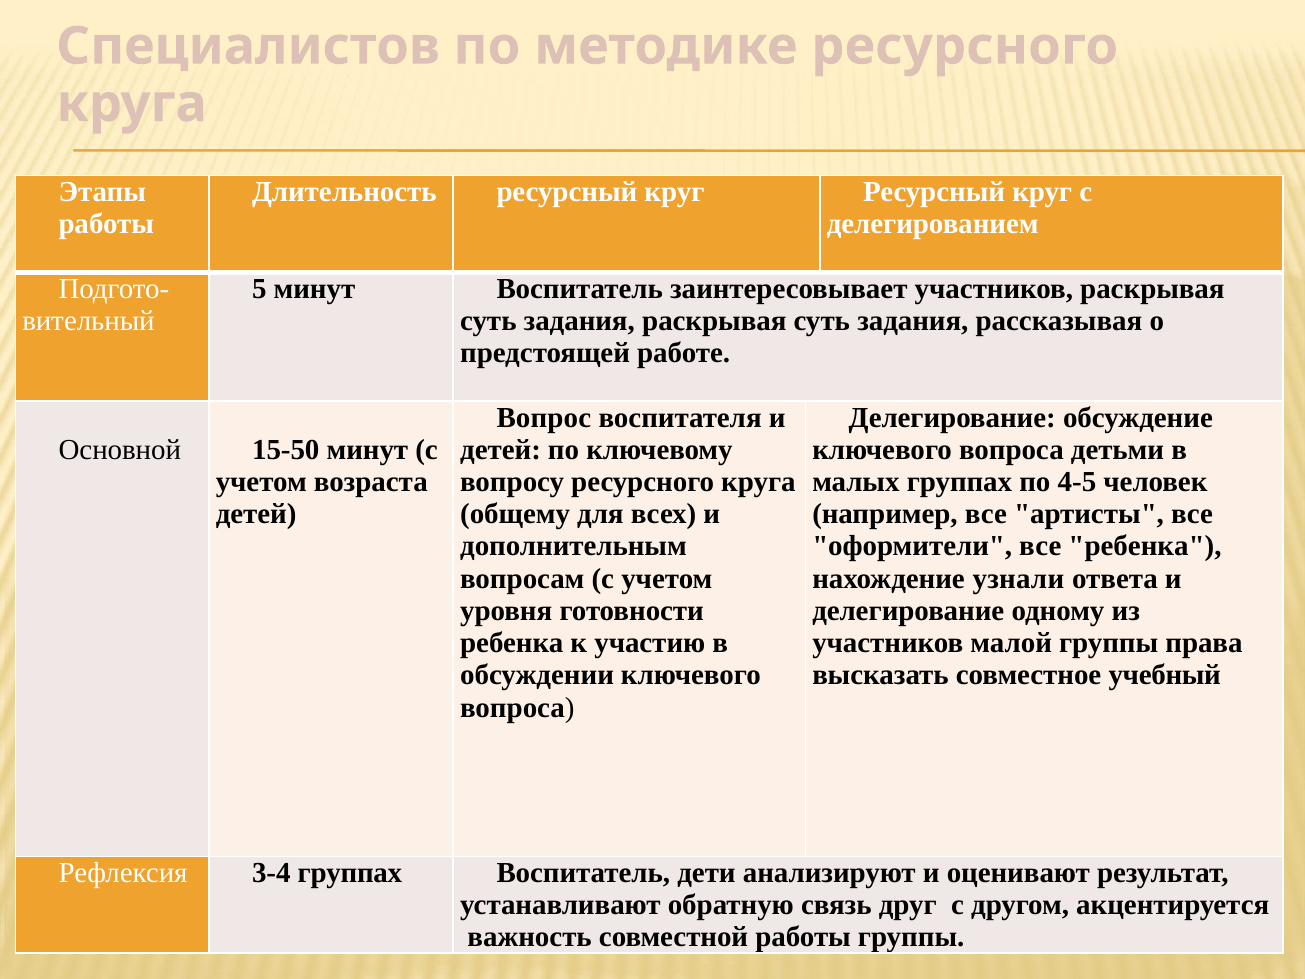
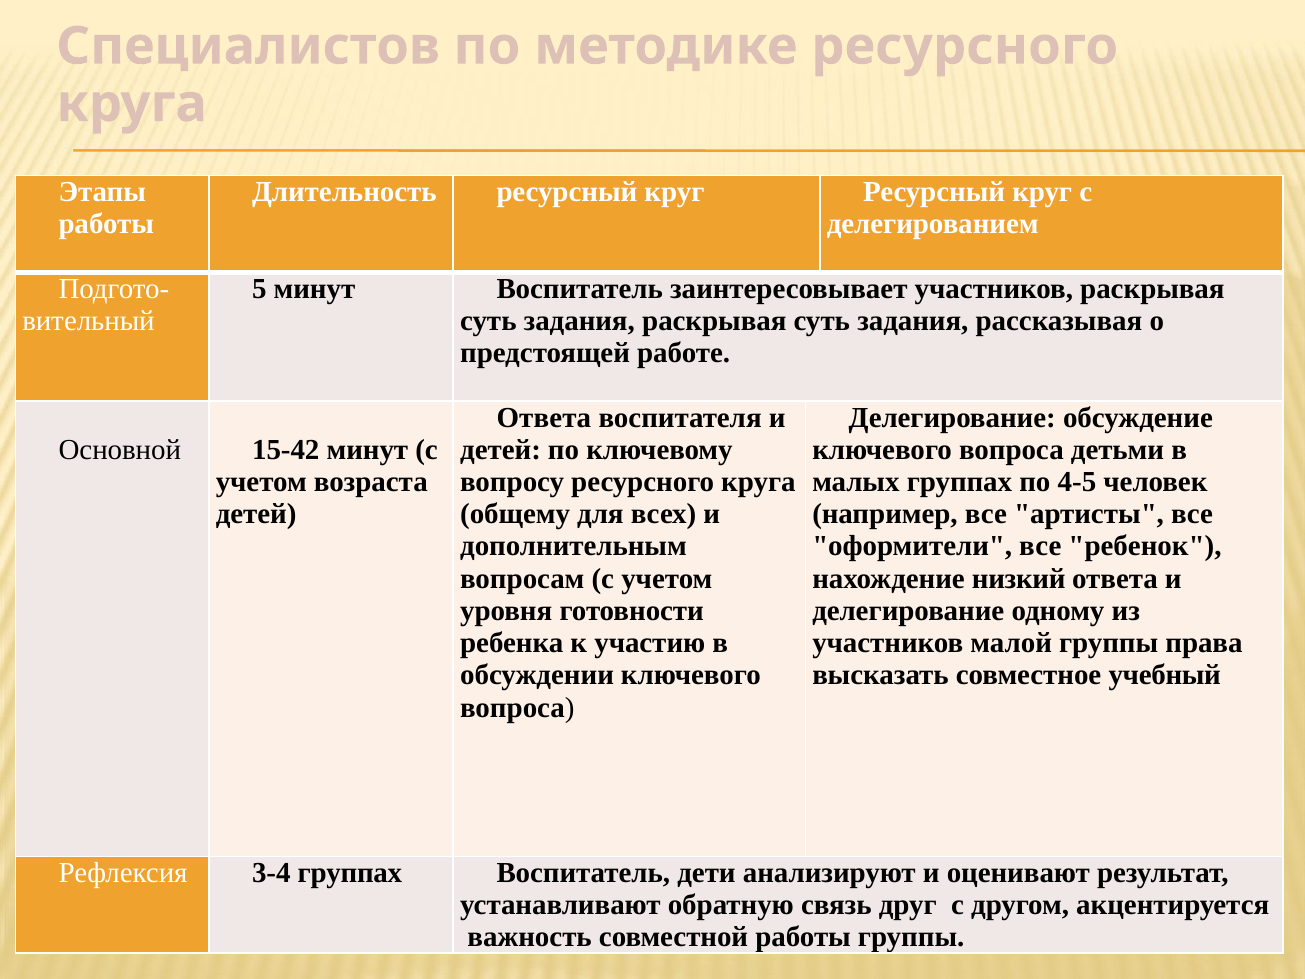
Вопрос: Вопрос -> Ответа (544, 417)
15-50: 15-50 -> 15-42 (286, 450)
все ребенка: ребенка -> ребенок (1145, 546)
узнали: узнали -> низкий (1019, 579)
